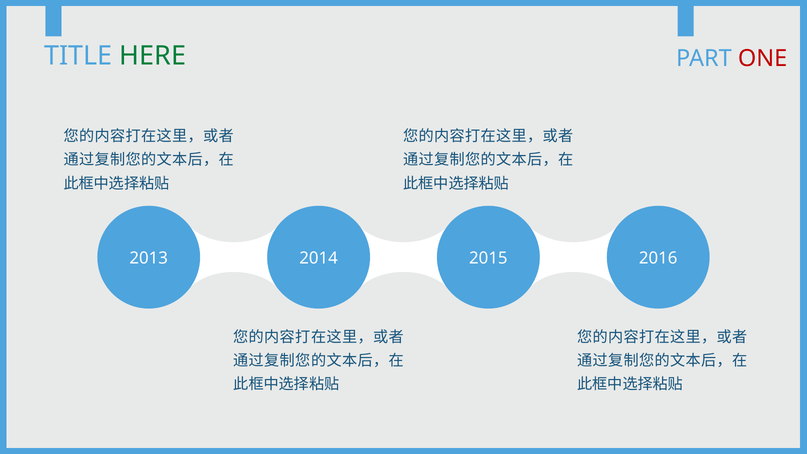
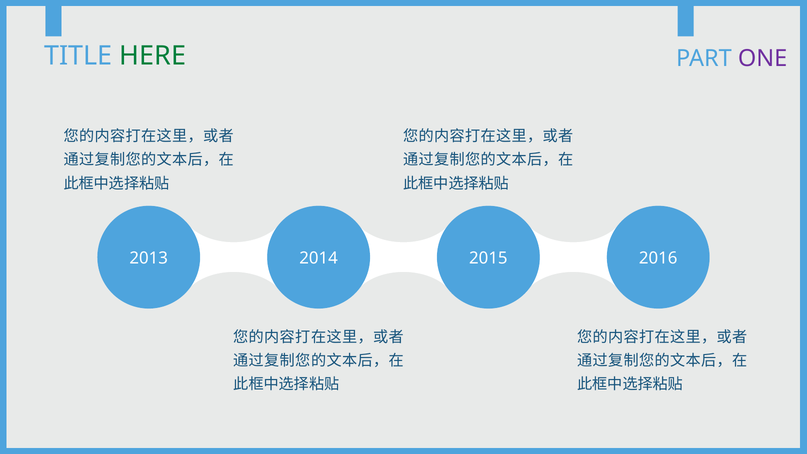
ONE colour: red -> purple (763, 58)
